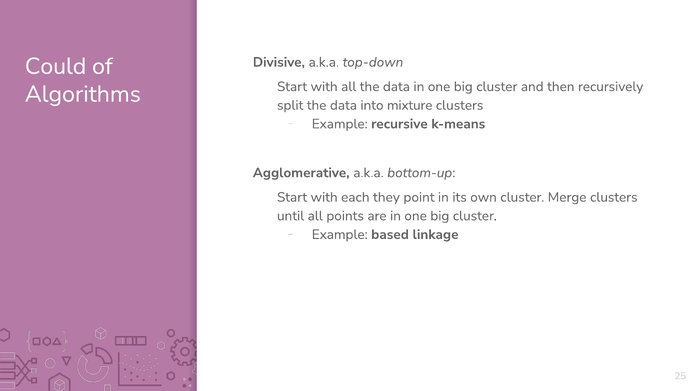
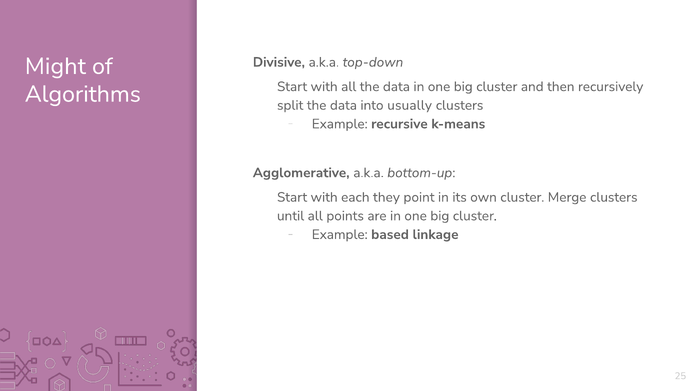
Could: Could -> Might (55, 66)
mixture: mixture -> usually (410, 105)
